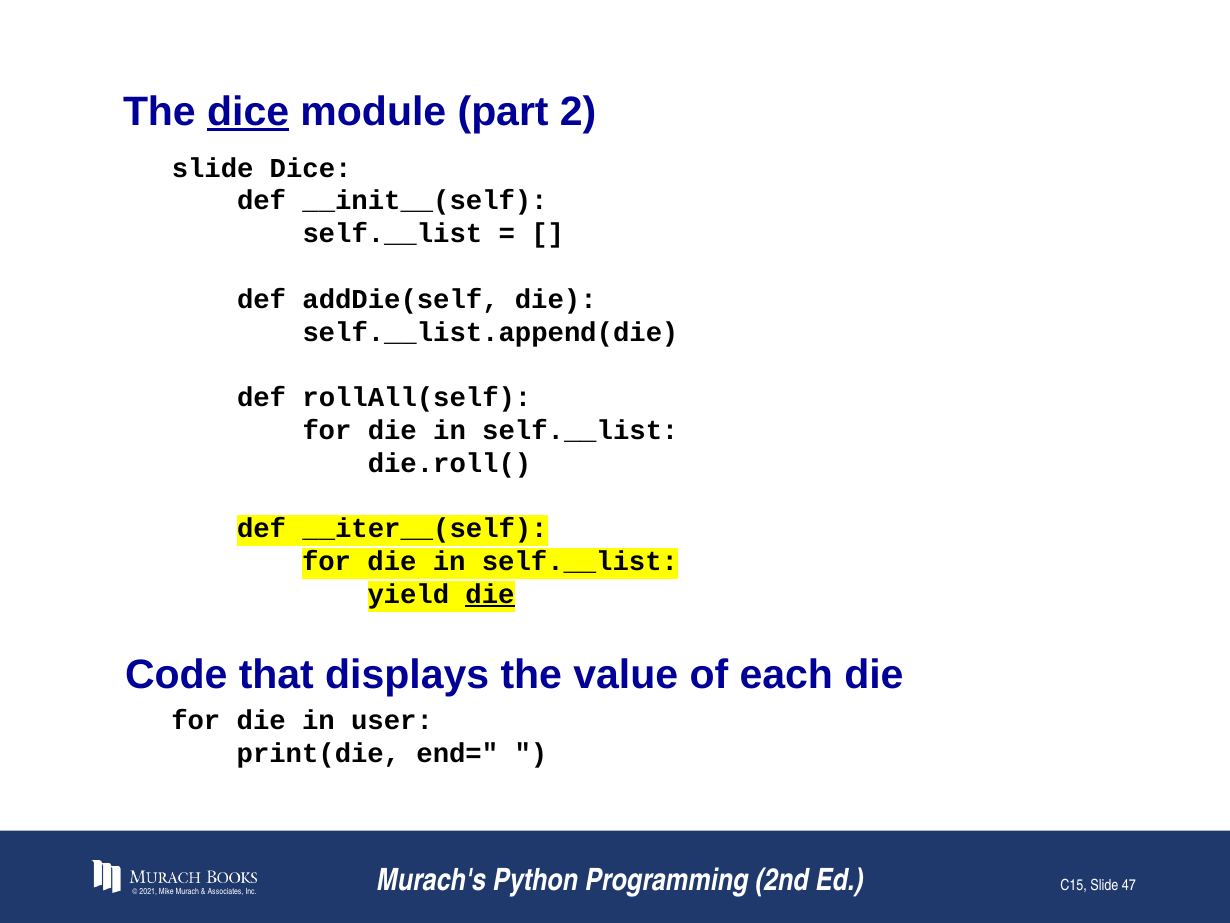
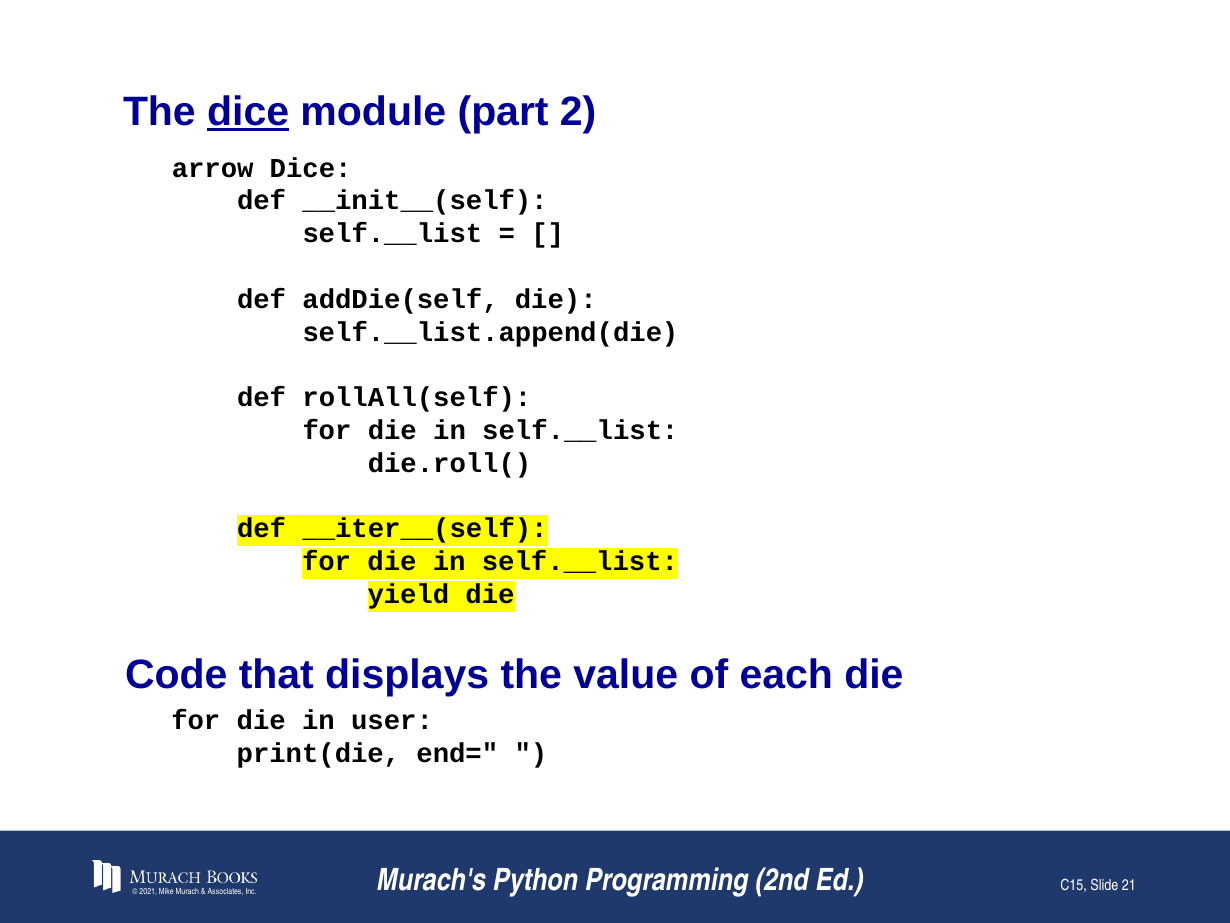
slide: slide -> arrow (213, 168)
die underline: present -> none (490, 594)
47: 47 -> 21 (1129, 885)
